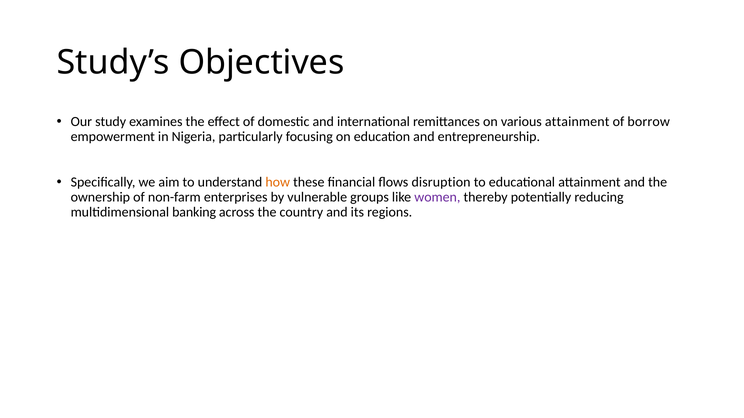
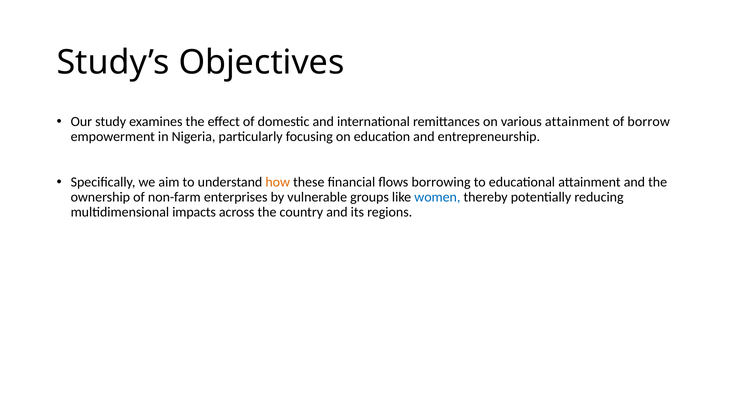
disruption: disruption -> borrowing (441, 182)
women colour: purple -> blue (437, 197)
banking: banking -> impacts (194, 212)
